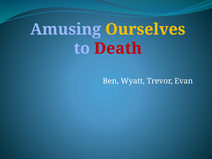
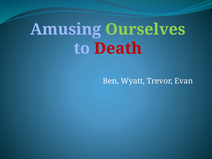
Ourselves colour: yellow -> light green (145, 29)
